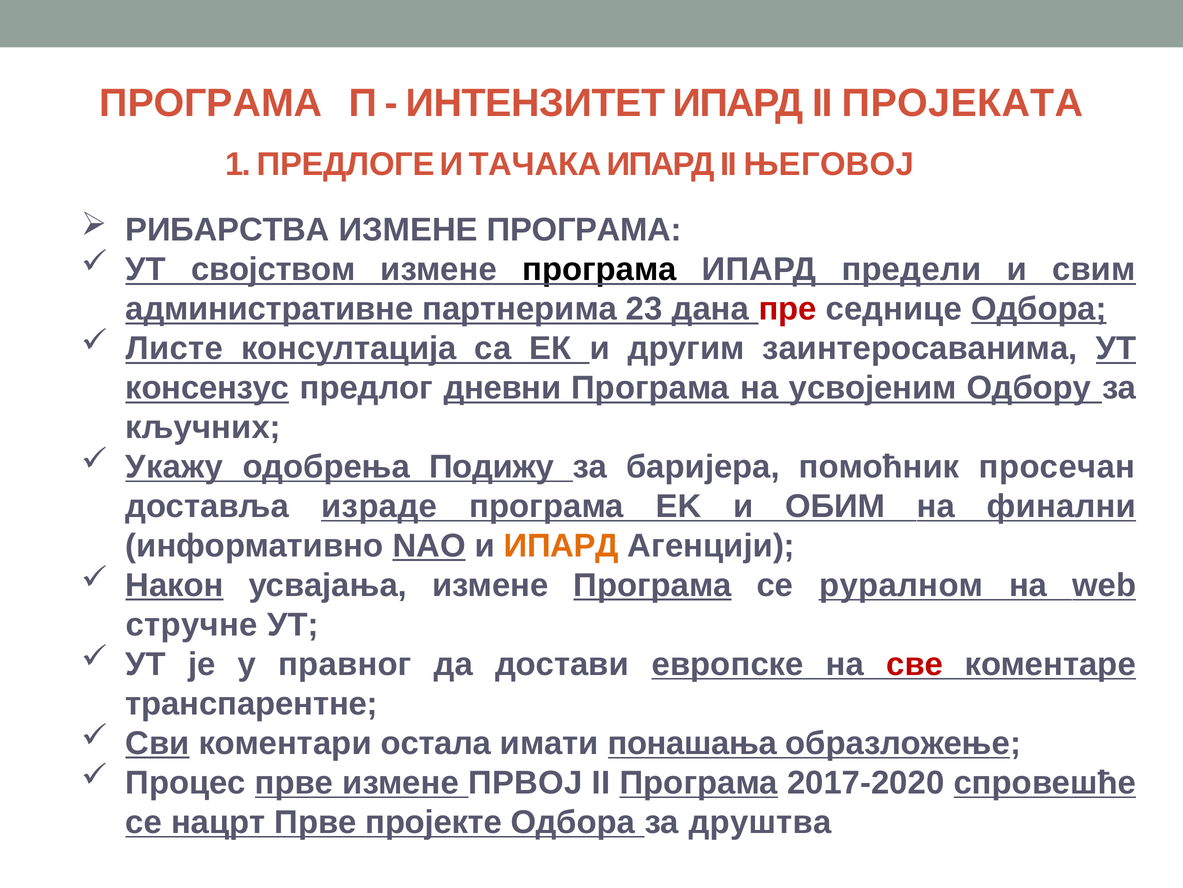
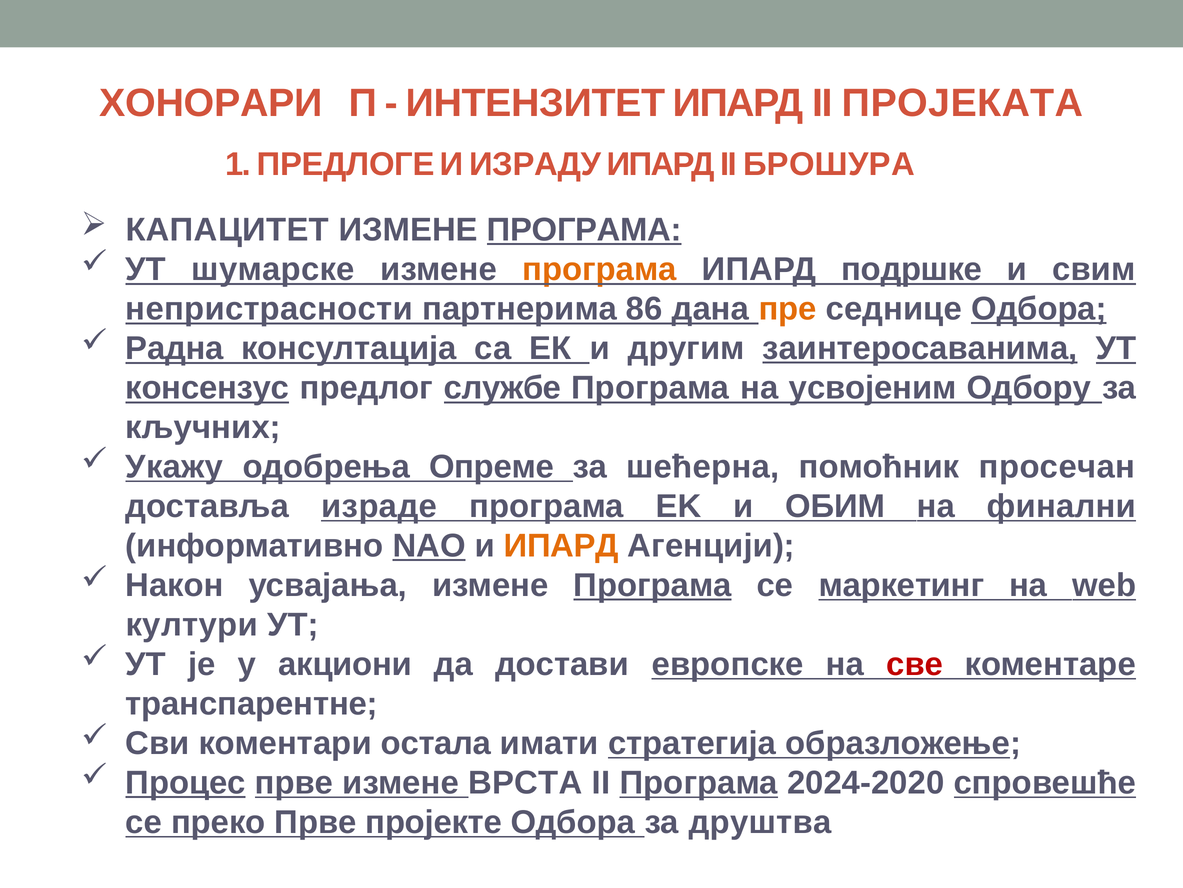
ПРОГРАМА: ПРОГРАМА -> ХОНОРАРИ (211, 103)
ТАЧАКА: ТАЧАКА -> ИЗРАДУ (535, 164)
ЊЕГОВОЈ: ЊЕГОВОЈ -> БРОШУРА (829, 164)
РИБАРСТВА: РИБАРСТВА -> КАПАЦИТЕТ (227, 230)
ПРОГРАМА underline: none -> present (584, 230)
својством: својством -> шумарске (273, 269)
програма colour: black -> orange (599, 269)
предели: предели -> подршке (912, 269)
административне: административне -> непристрасности (269, 309)
23: 23 -> 86 (644, 309)
пре colour: red -> orange (788, 309)
Листе: Листе -> Радна (175, 348)
заинтеросаванима underline: none -> present (920, 348)
дневни: дневни -> службе (502, 388)
Подижу: Подижу -> Опреме (491, 466)
баријера: баријера -> шећерна (703, 466)
Након underline: present -> none (174, 585)
руралном: руралном -> маркетинг (901, 585)
стручне: стручне -> култури (192, 624)
правног: правног -> акциони (345, 664)
Сви underline: present -> none (158, 743)
понашања: понашања -> стратегија (692, 743)
Процес underline: none -> present (186, 782)
ПРВОЈ: ПРВОЈ -> ВРСТА (525, 782)
2017-2020: 2017-2020 -> 2024-2020 (866, 782)
нацрт: нацрт -> преко (218, 821)
